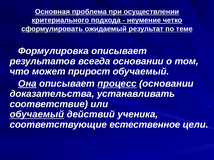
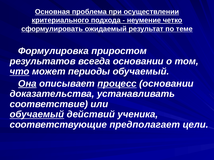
Формулировка описывает: описывает -> приростом (119, 51)
что underline: none -> present (20, 72)
прирост: прирост -> периоды (89, 72)
естественное: естественное -> предполагает (145, 125)
